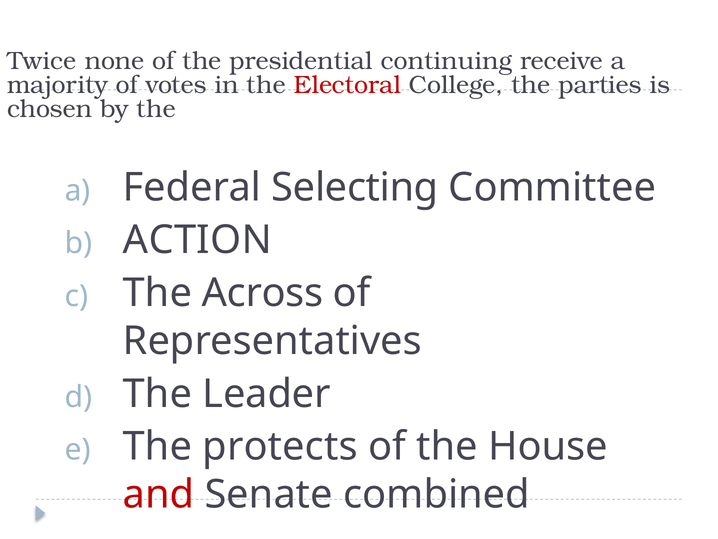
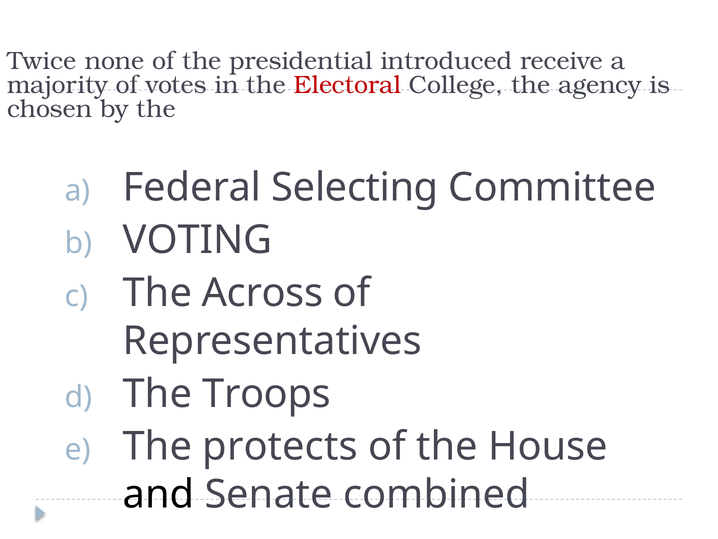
continuing: continuing -> introduced (446, 61)
parties: parties -> agency (600, 85)
ACTION: ACTION -> VOTING (198, 240)
Leader: Leader -> Troops (267, 394)
and colour: red -> black (159, 494)
